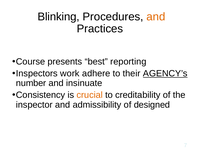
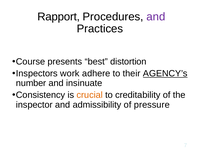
Blinking: Blinking -> Rapport (59, 17)
and colour: orange -> purple (156, 17)
reporting: reporting -> distortion (128, 62)
designed: designed -> pressure (152, 105)
